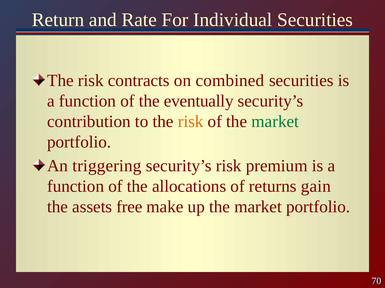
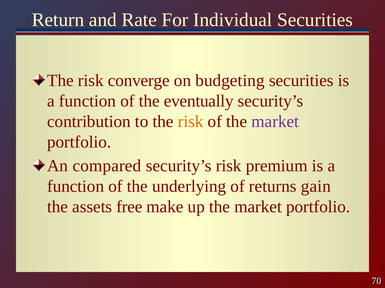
contracts: contracts -> converge (139, 81)
combined: combined -> budgeting (230, 81)
market colour: green -> purple (275, 122)
triggering: triggering -> compared (107, 166)
allocations: allocations -> underlying (189, 187)
